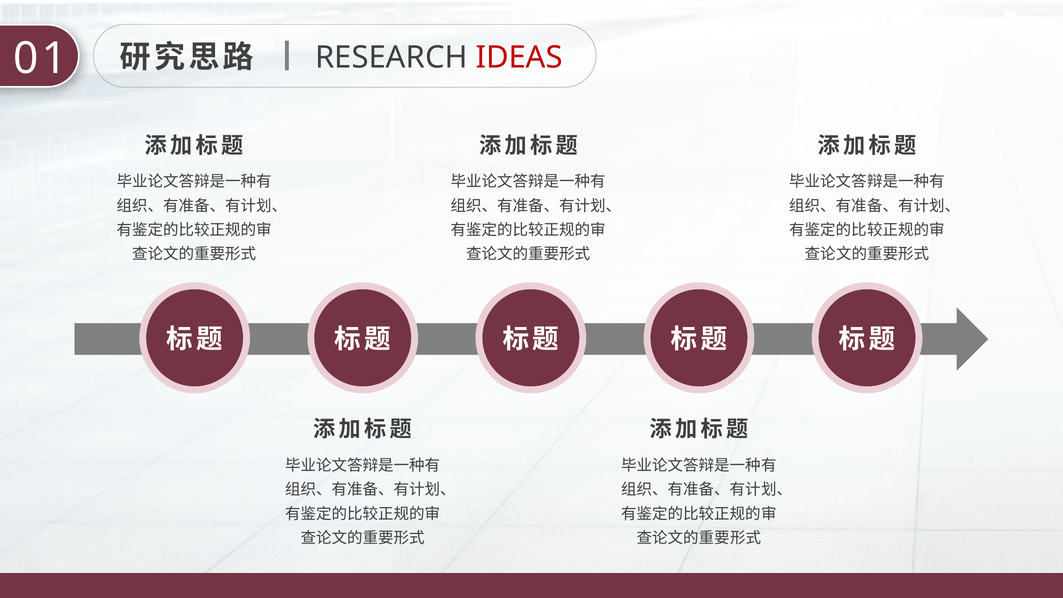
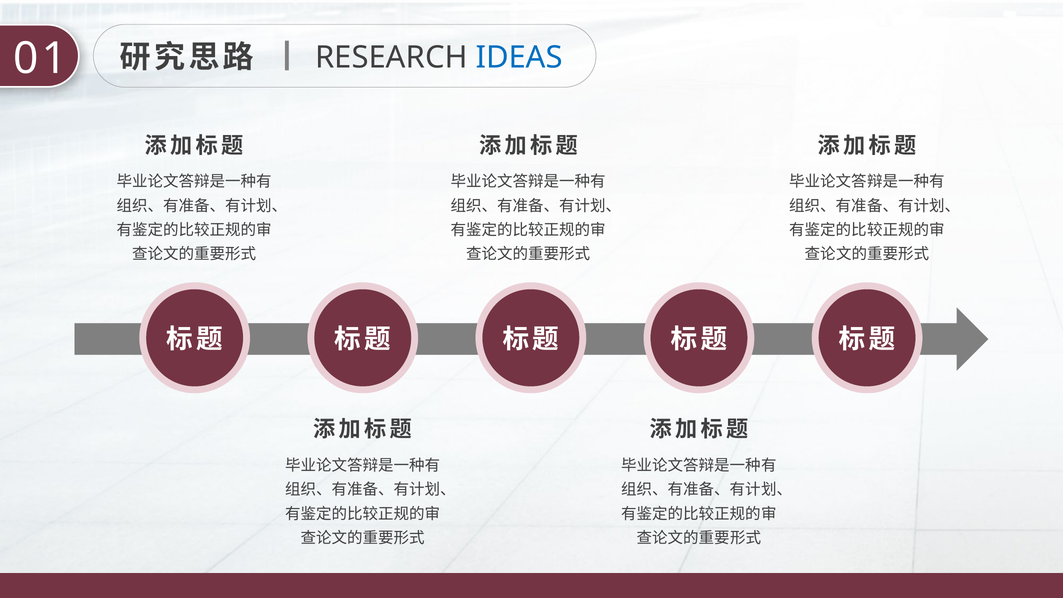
IDEAS colour: red -> blue (519, 57)
